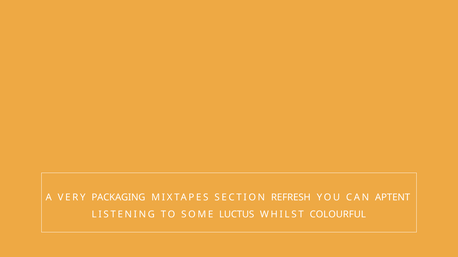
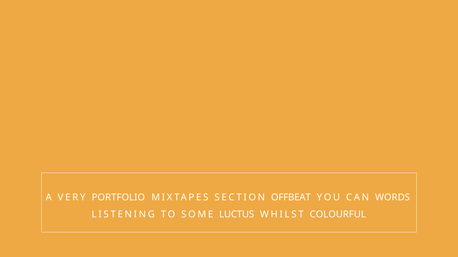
PACKAGING: PACKAGING -> PORTFOLIO (118, 198)
REFRESH: REFRESH -> OFFBEAT (291, 198)
APTENT: APTENT -> WORDS (393, 198)
